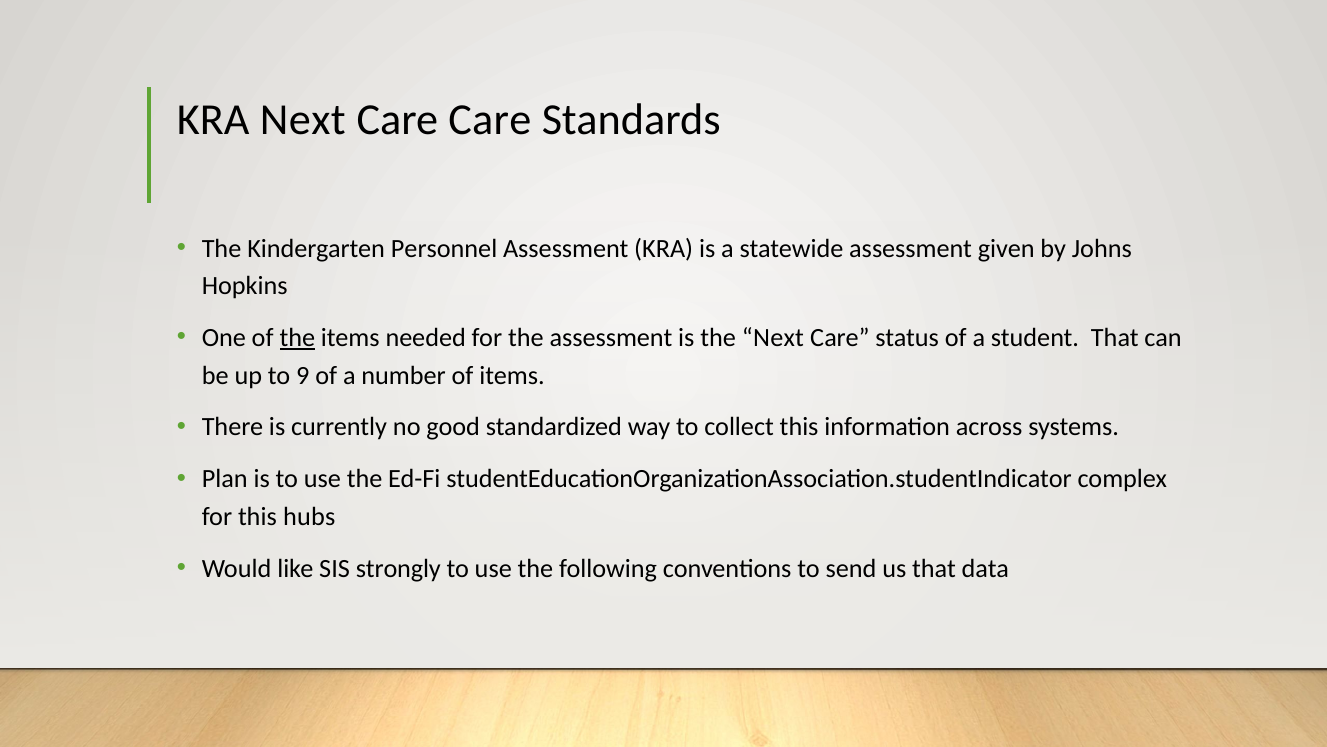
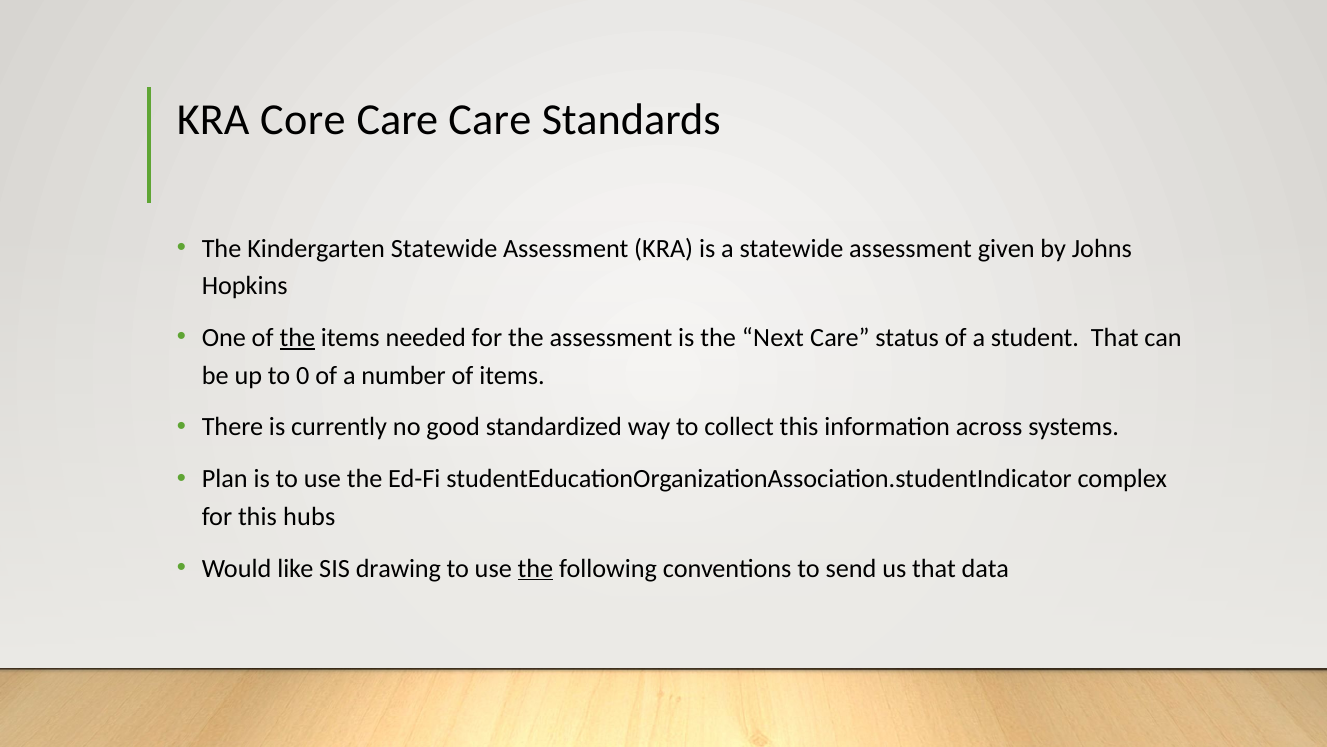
KRA Next: Next -> Core (303, 120)
Kindergarten Personnel: Personnel -> Statewide (444, 248)
9: 9 -> 0 (303, 375)
strongly: strongly -> drawing (398, 568)
the underline: none -> present (535, 568)
